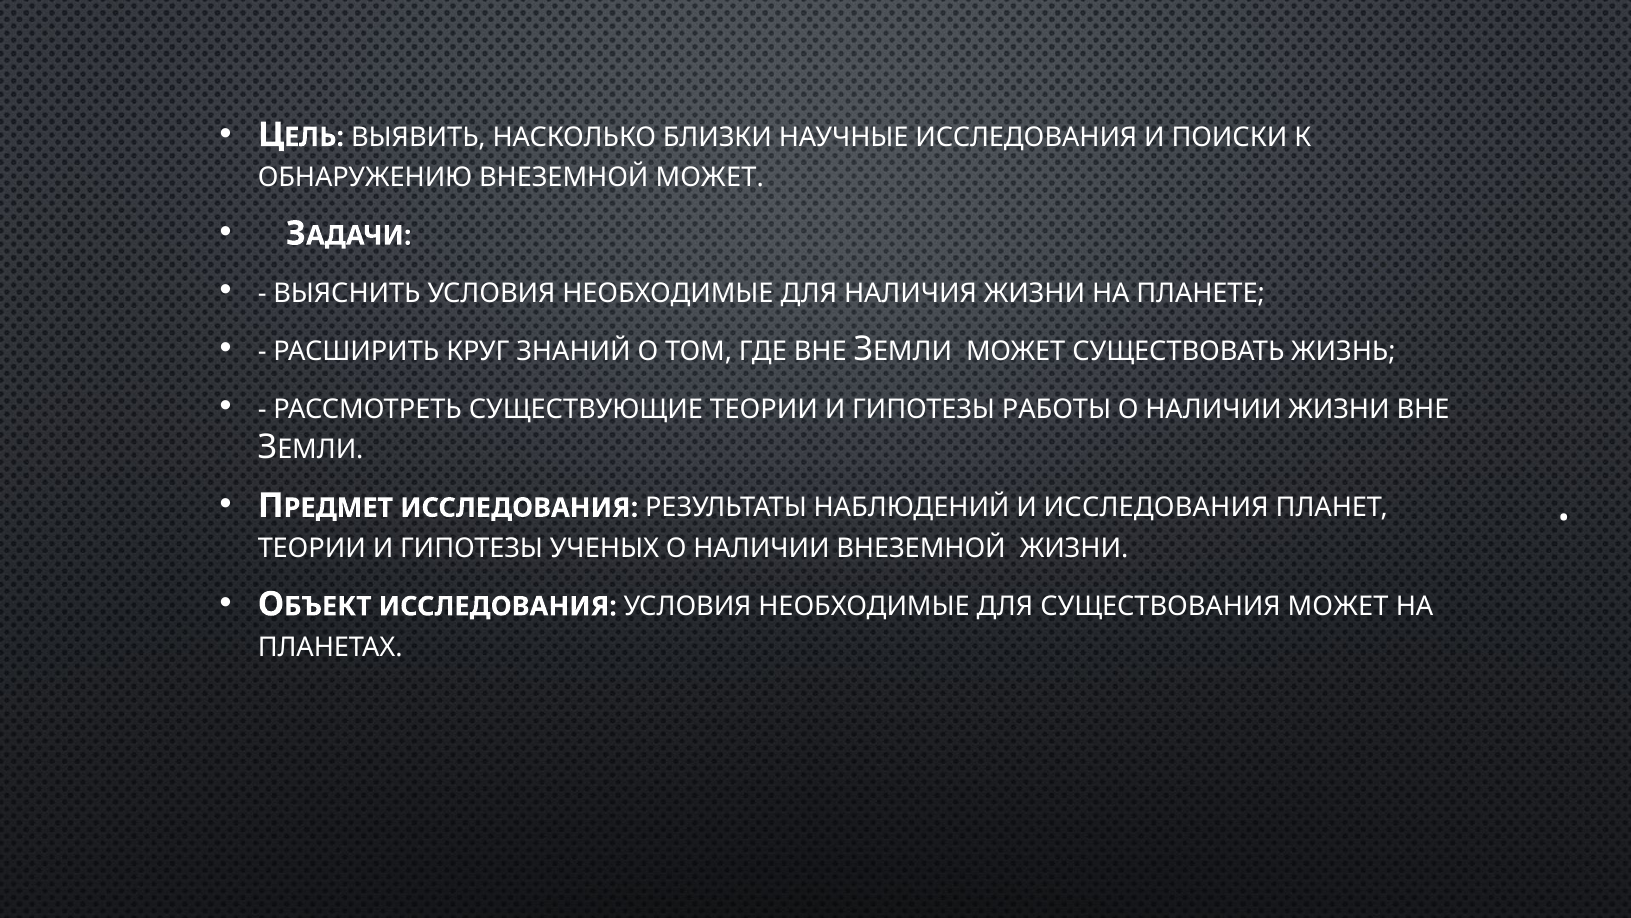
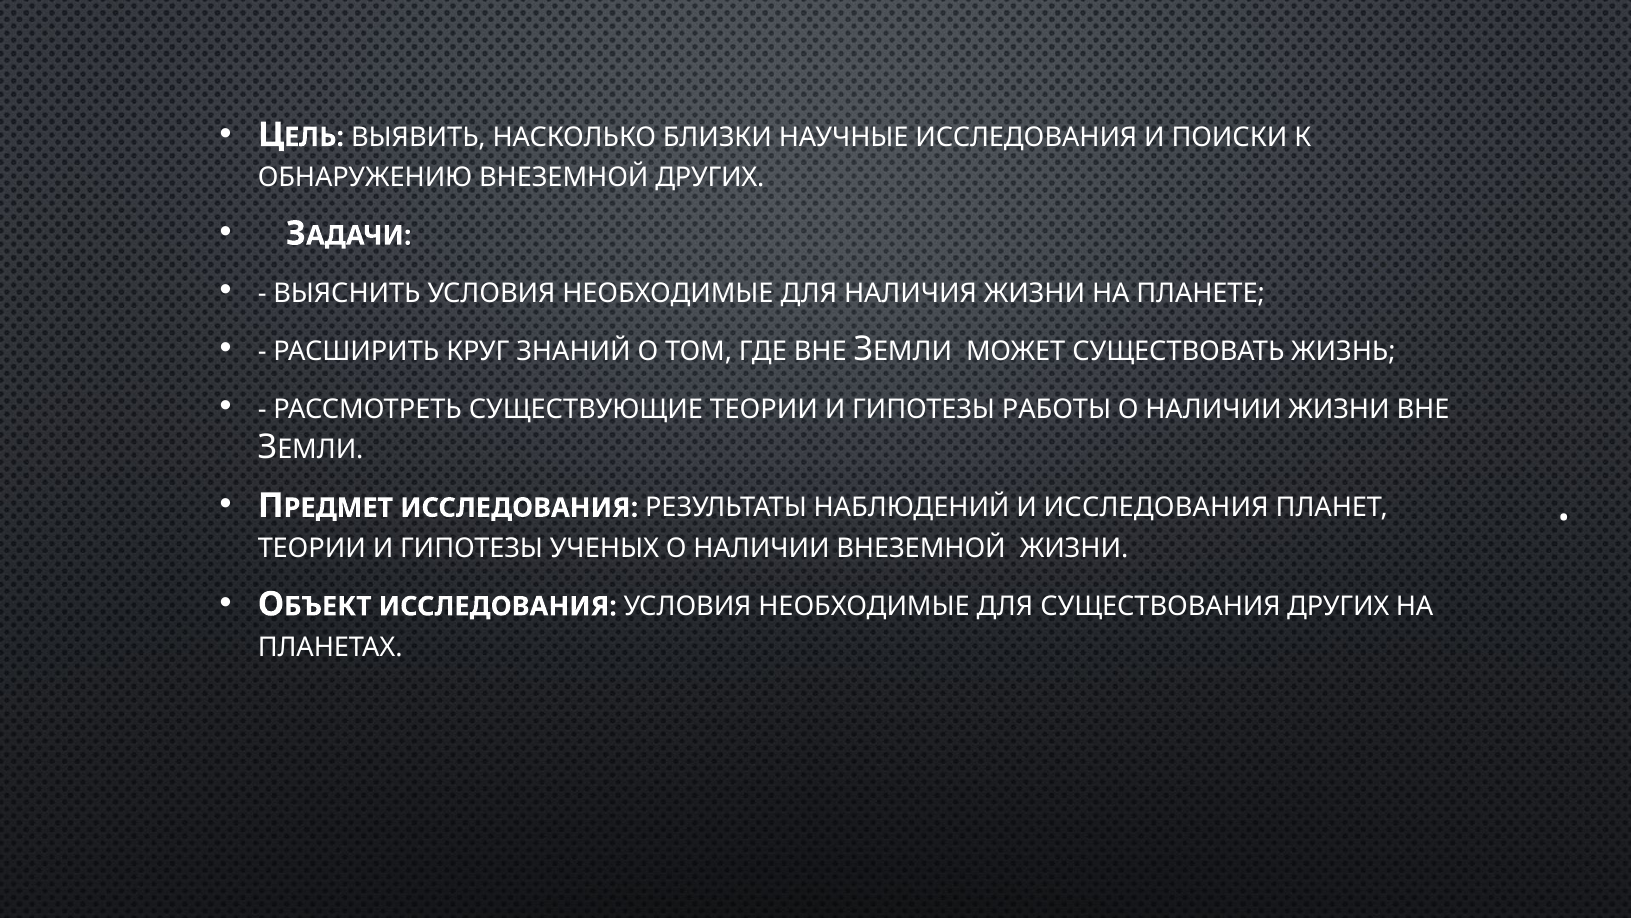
ВНЕЗЕМНОЙ МОЖЕТ: МОЖЕТ -> ДРУГИХ (710, 178)
СУЩЕСТВОВАНИЯ МОЖЕТ: МОЖЕТ -> ДРУГИХ (1338, 606)
